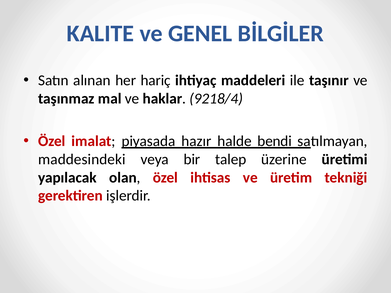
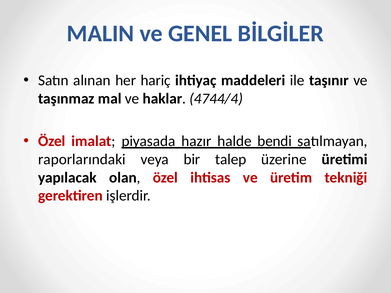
KALITE: KALITE -> MALIN (100, 33)
9218/4: 9218/4 -> 4744/4 (216, 99)
maddesindeki: maddesindeki -> raporlarındaki (82, 159)
